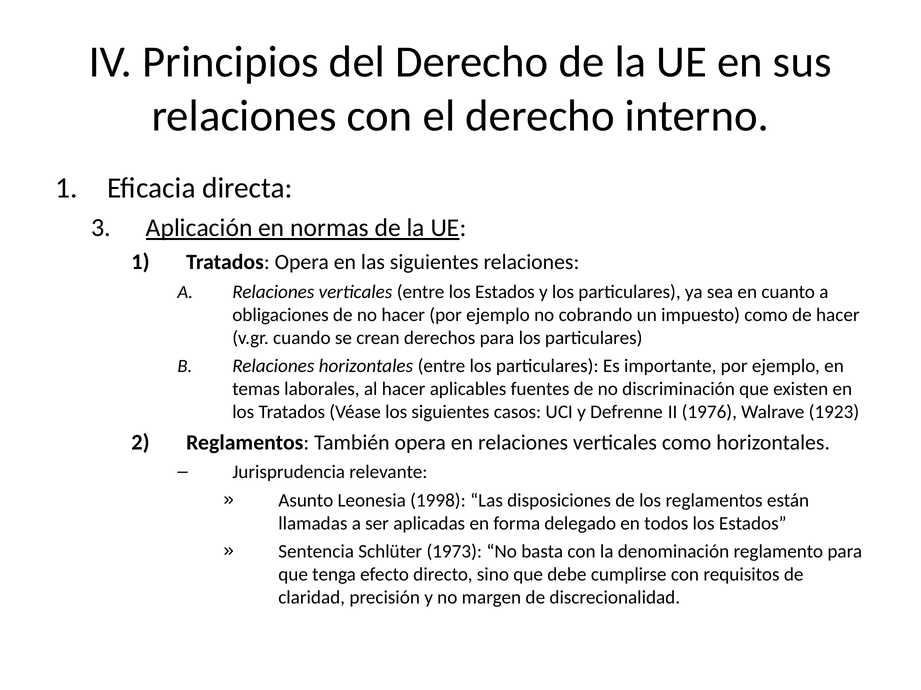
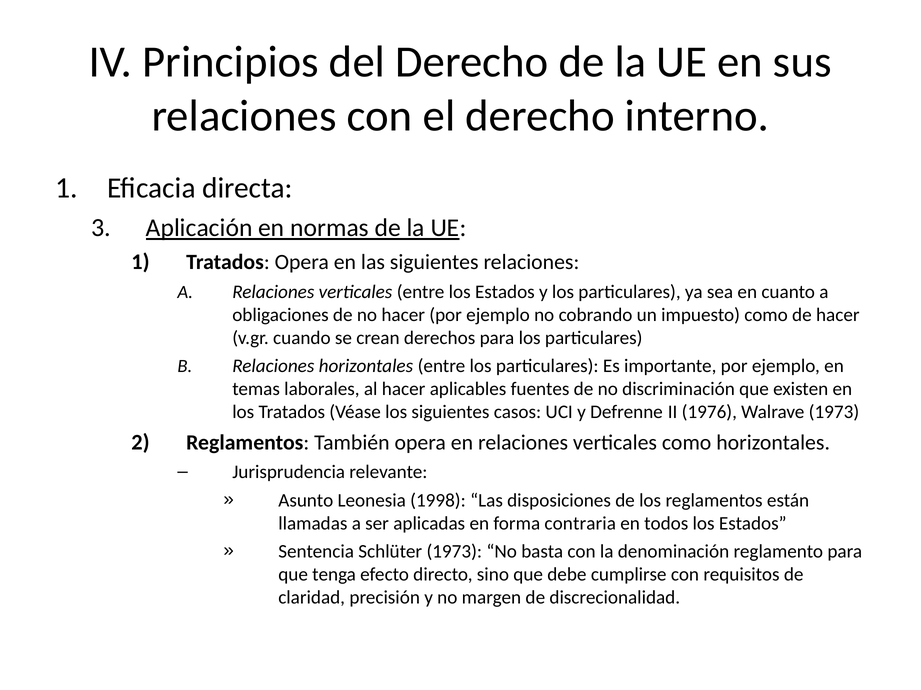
Walrave 1923: 1923 -> 1973 (834, 412)
delegado: delegado -> contraria (580, 524)
